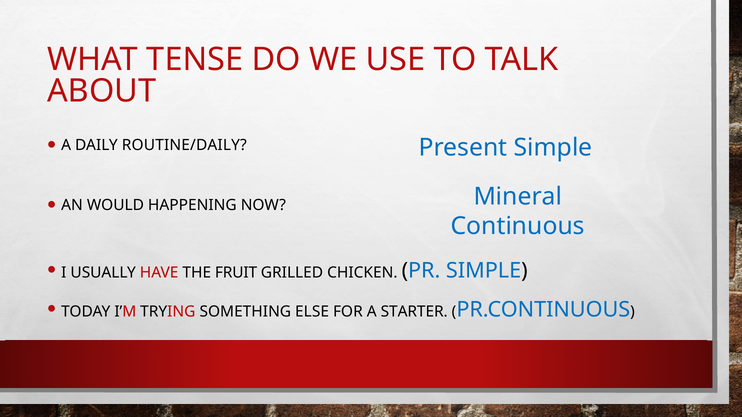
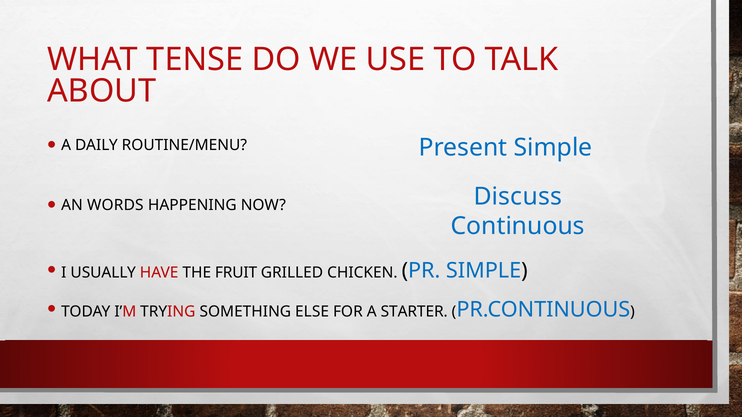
ROUTINE/DAILY: ROUTINE/DAILY -> ROUTINE/MENU (184, 145)
Mineral: Mineral -> Discuss (518, 197)
WOULD: WOULD -> WORDS (115, 205)
